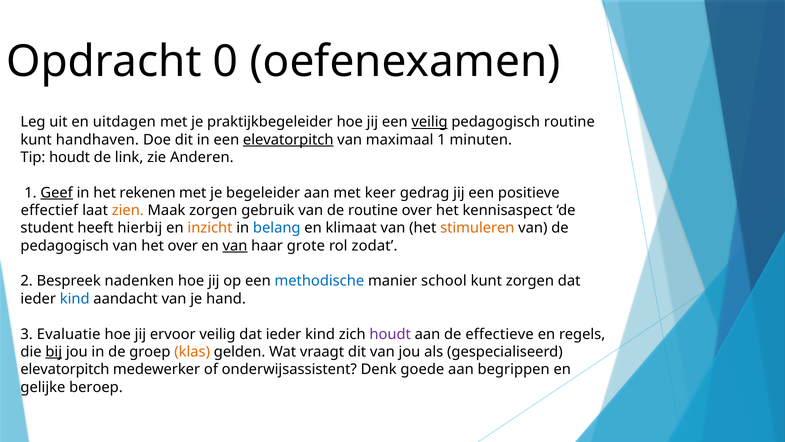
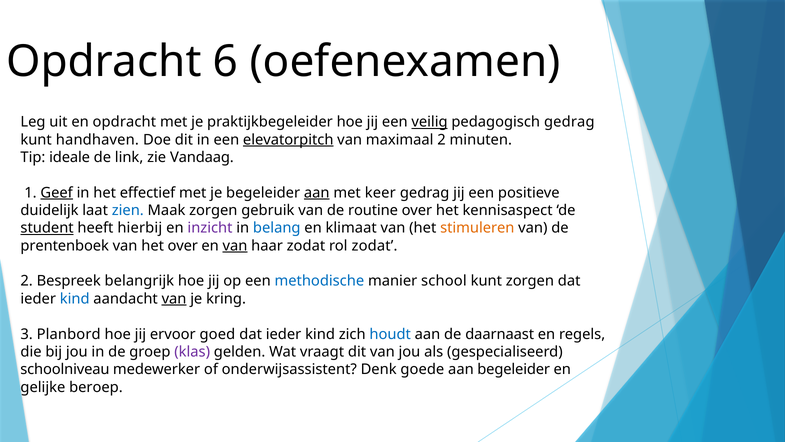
0: 0 -> 6 (226, 62)
en uitdagen: uitdagen -> opdracht (124, 122)
pedagogisch routine: routine -> gedrag (569, 122)
maximaal 1: 1 -> 2 (442, 140)
Tip houdt: houdt -> ideale (70, 157)
Anderen: Anderen -> Vandaag (202, 157)
rekenen: rekenen -> effectief (148, 193)
aan underline: none -> present (317, 193)
effectief: effectief -> duidelijk (50, 210)
zien colour: orange -> blue (128, 210)
student underline: none -> present (47, 228)
inzicht colour: orange -> purple (210, 228)
pedagogisch: pedagogisch -> prentenboek (65, 246)
haar grote: grote -> zodat (306, 246)
nadenken: nadenken -> belangrijk (139, 281)
van underline: none -> present (174, 299)
hand: hand -> kring (226, 299)
Evaluatie: Evaluatie -> Planbord (69, 334)
ervoor veilig: veilig -> goed (217, 334)
houdt colour: purple -> blue (390, 334)
effectieve: effectieve -> daarnaast (500, 334)
bij underline: present -> none (54, 351)
klas colour: orange -> purple (192, 351)
elevatorpitch: elevatorpitch -> schoolniveau (65, 369)
aan begrippen: begrippen -> begeleider (514, 369)
